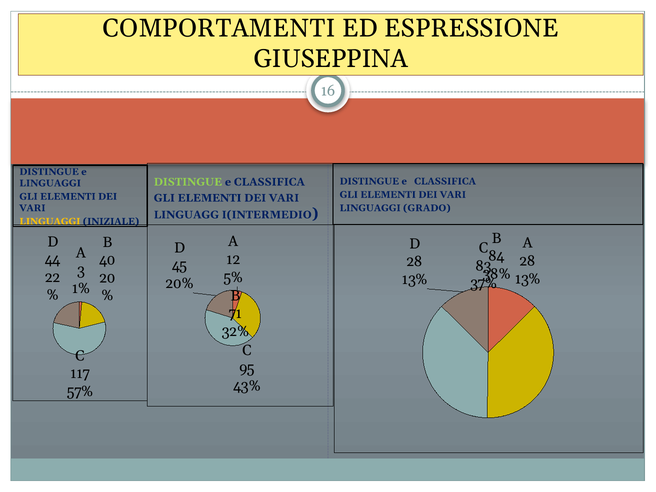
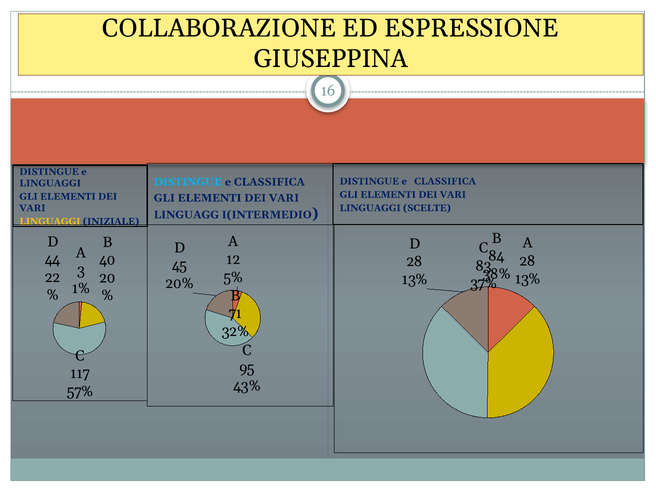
COMPORTAMENTI: COMPORTAMENTI -> COLLABORAZIONE (219, 28)
DISTINGUE colour: light green -> light blue (188, 182)
GRADO: GRADO -> SCELTE (427, 208)
